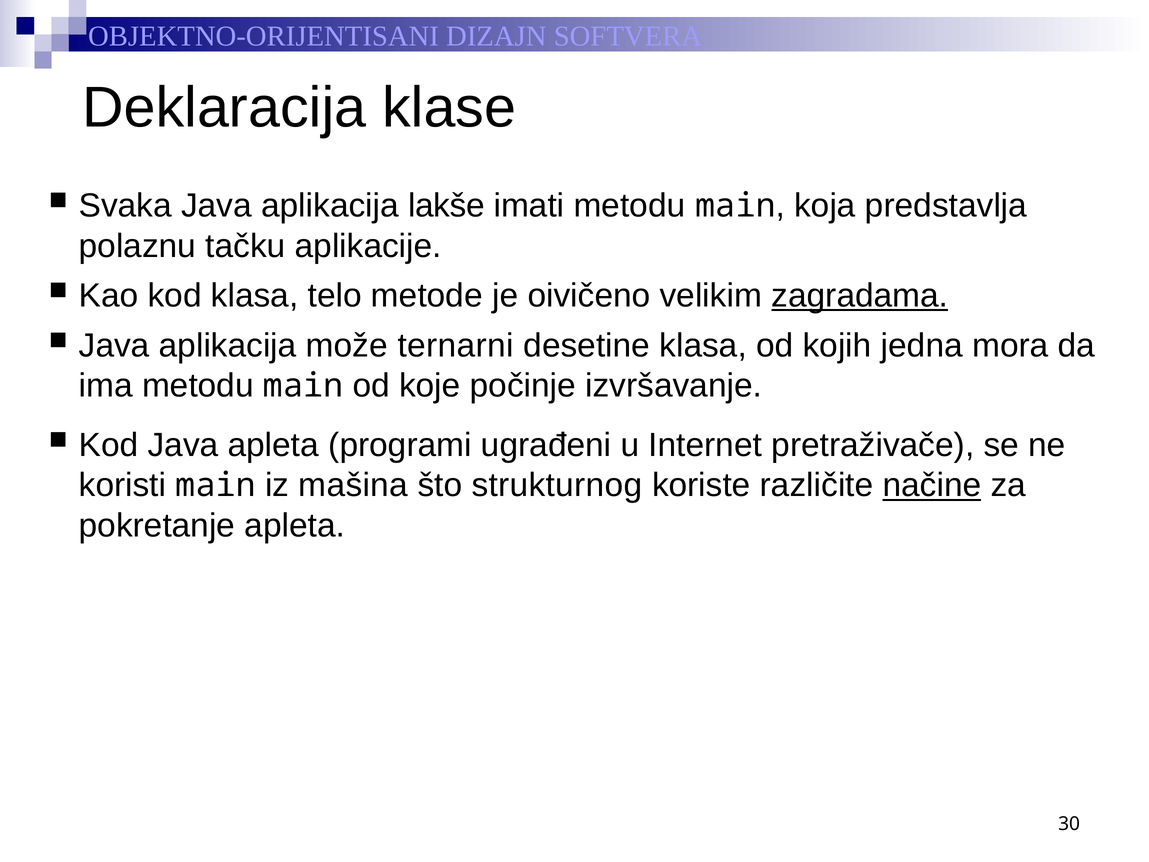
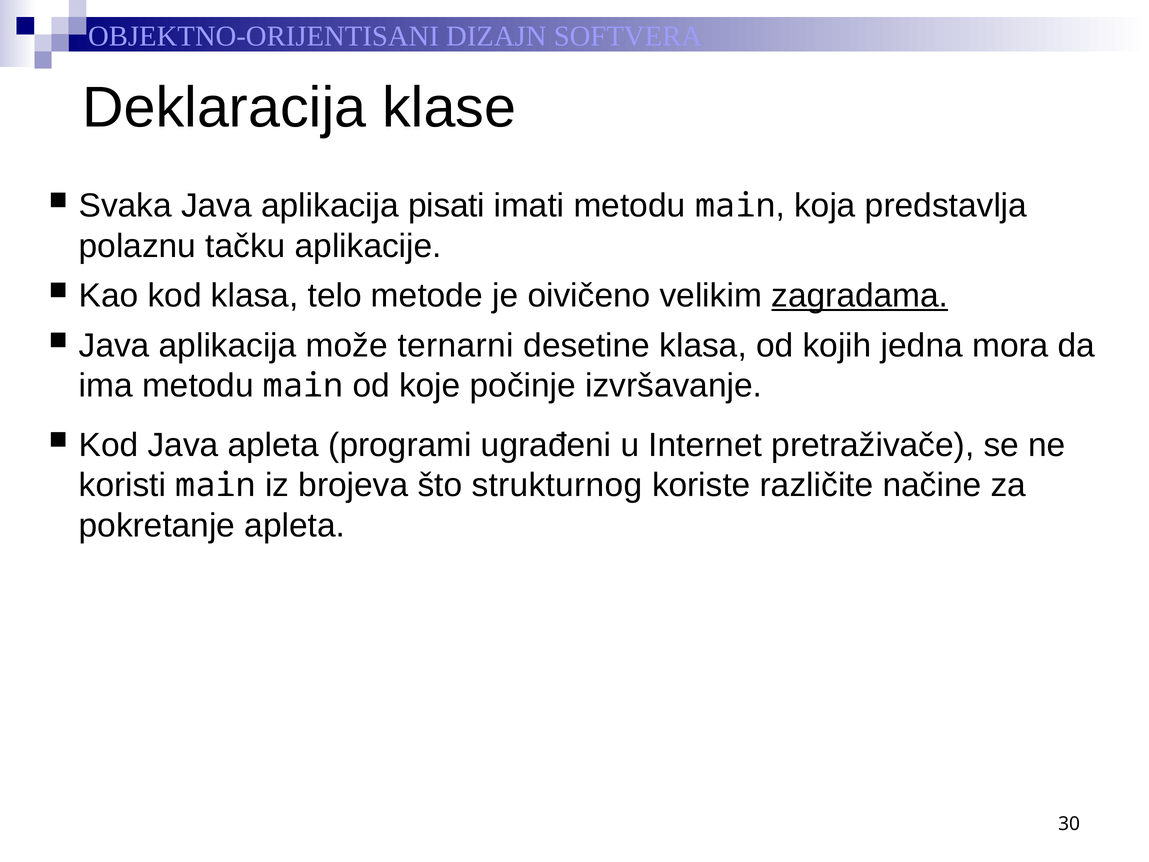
lakše: lakše -> pisati (446, 206)
mašina: mašina -> brojeva (353, 485)
načine underline: present -> none (932, 485)
